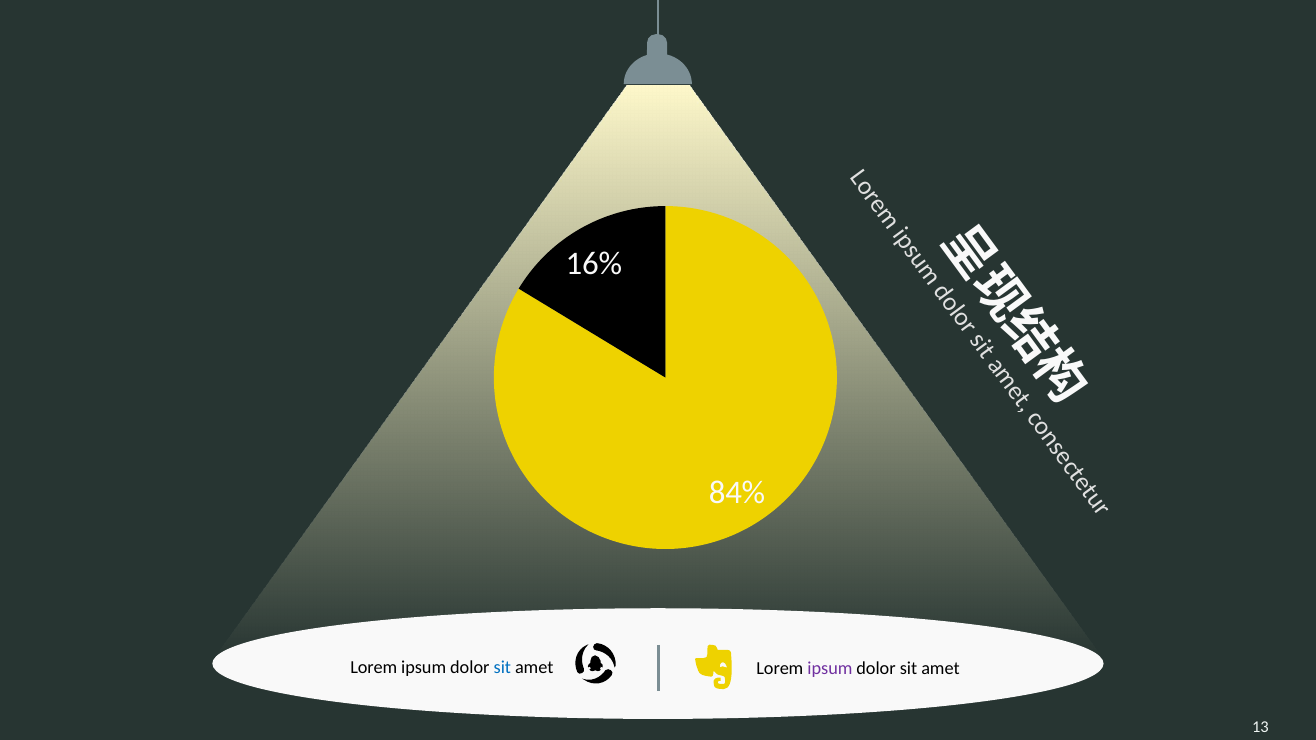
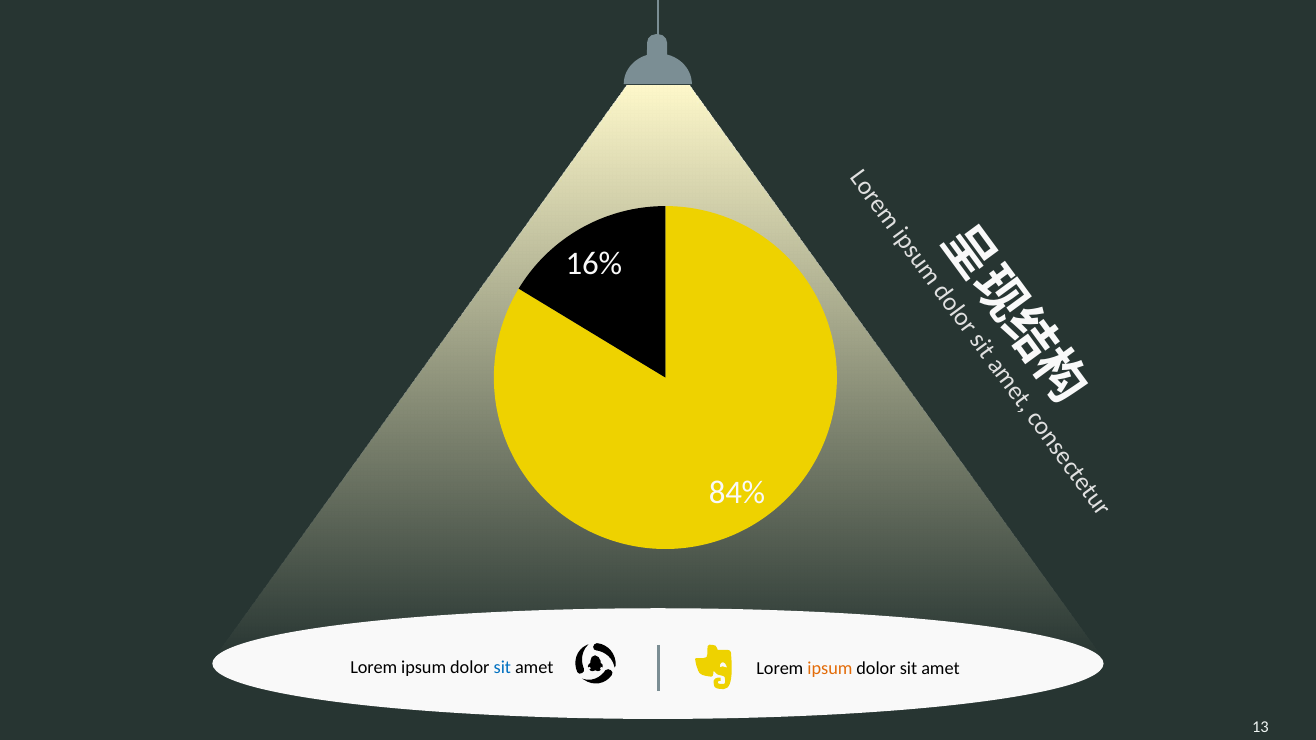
ipsum colour: purple -> orange (830, 669)
